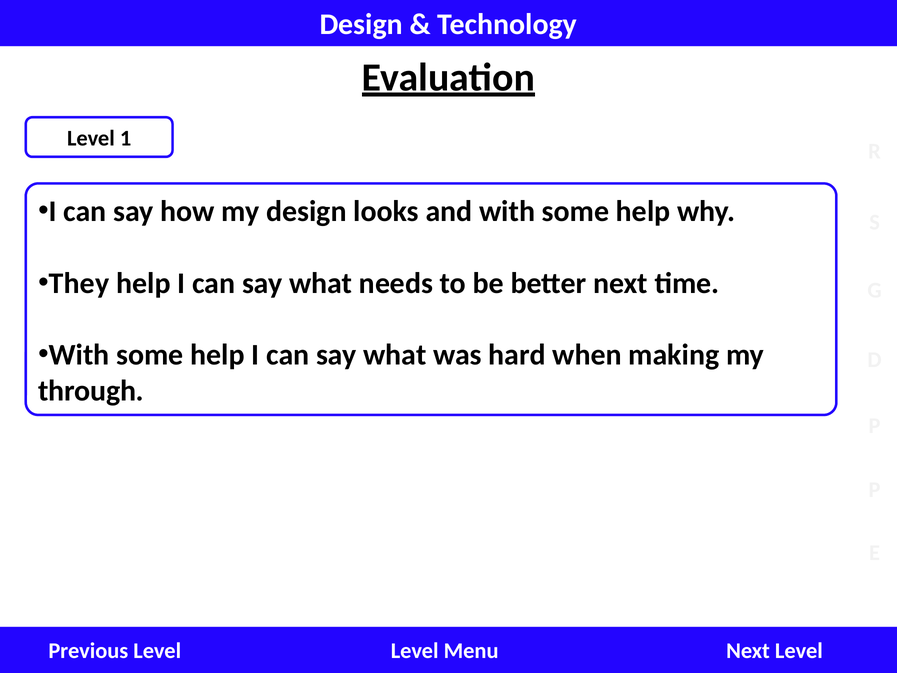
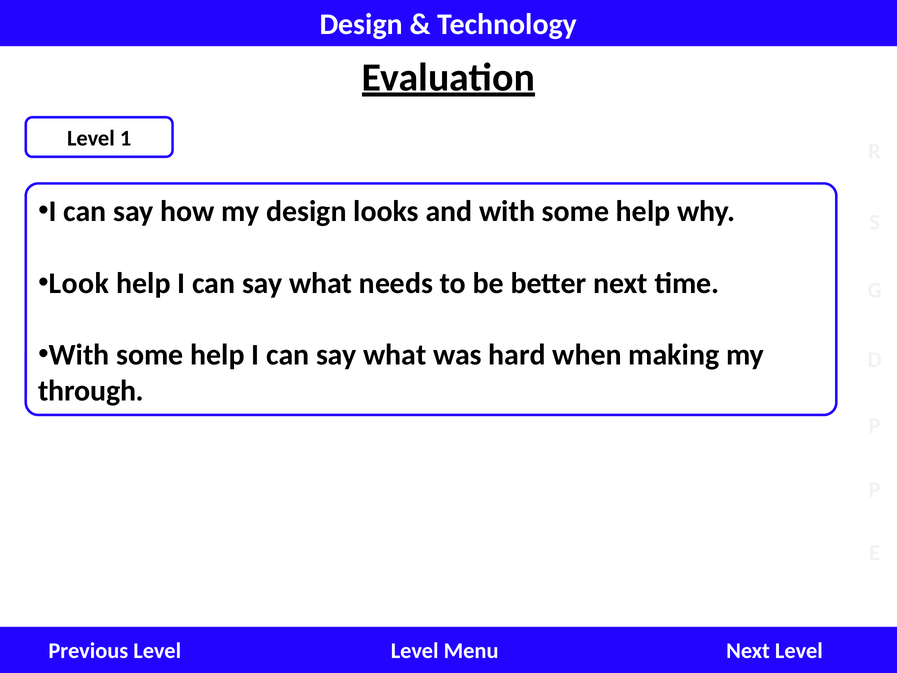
They: They -> Look (79, 283)
